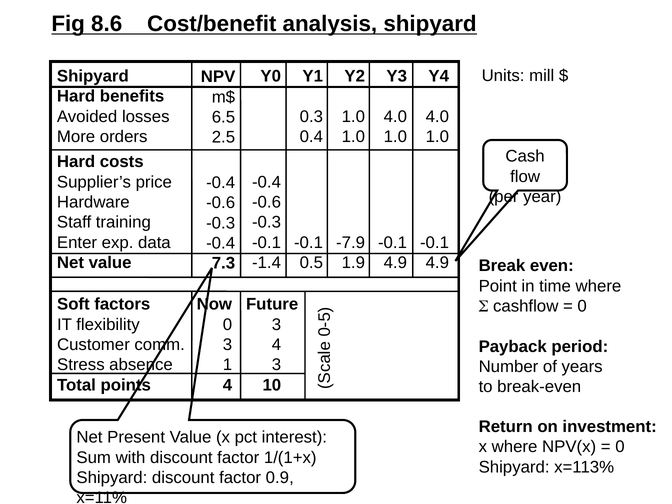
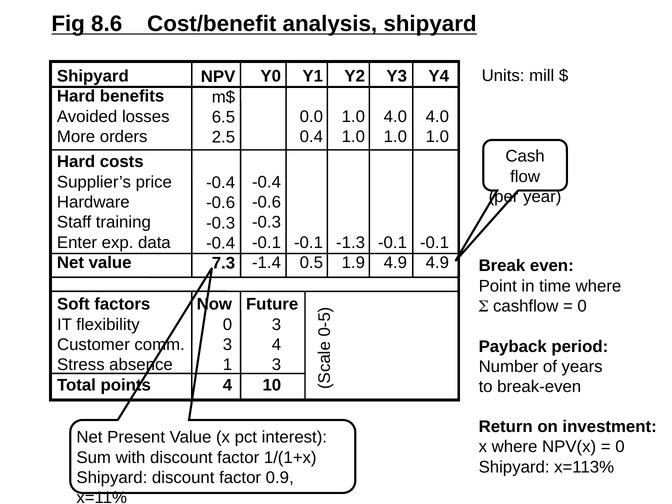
0.3: 0.3 -> 0.0 (311, 116)
-7.9: -7.9 -> -1.3 (351, 242)
